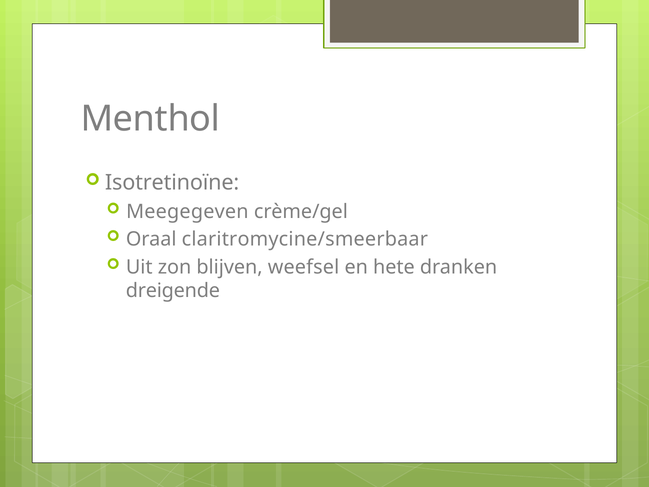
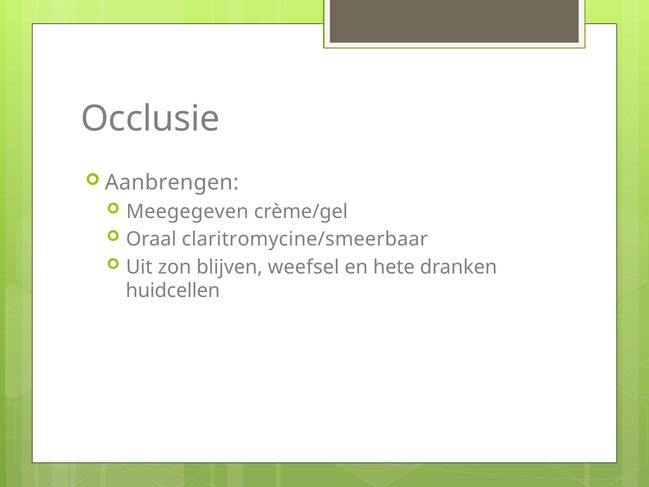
Menthol: Menthol -> Occlusie (150, 119)
Isotretinoïne: Isotretinoïne -> Aanbrengen (172, 183)
dreigende: dreigende -> huidcellen (173, 291)
